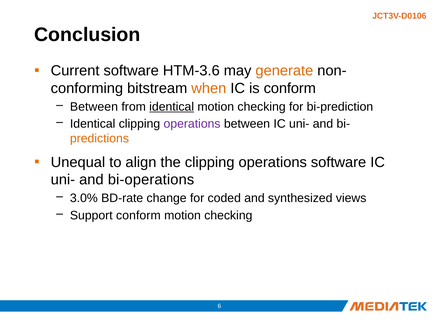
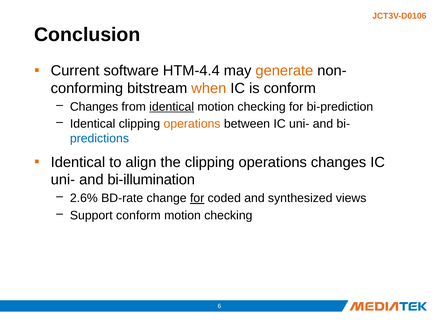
HTM-3.6: HTM-3.6 -> HTM-4.4 (191, 71)
Between: Between -> Changes (94, 106)
operations colour: purple -> orange (192, 124)
predictions colour: orange -> blue (99, 138)
Unequal: Unequal -> Identical (78, 162)
operations software: software -> changes (339, 162)
bi-operations: bi-operations -> bi-illumination (151, 179)
3.0%: 3.0% -> 2.6% (84, 198)
for underline: none -> present (197, 198)
